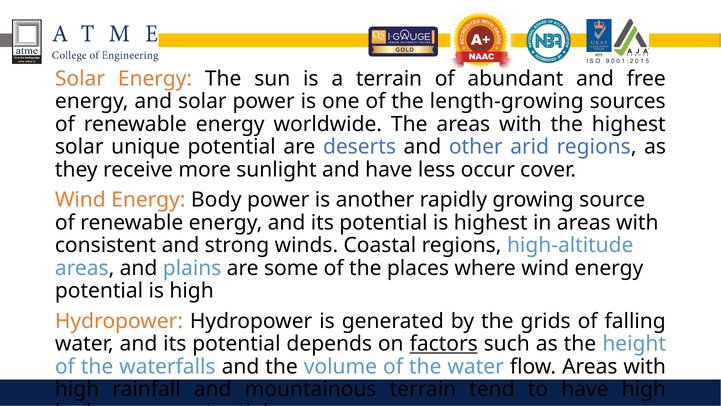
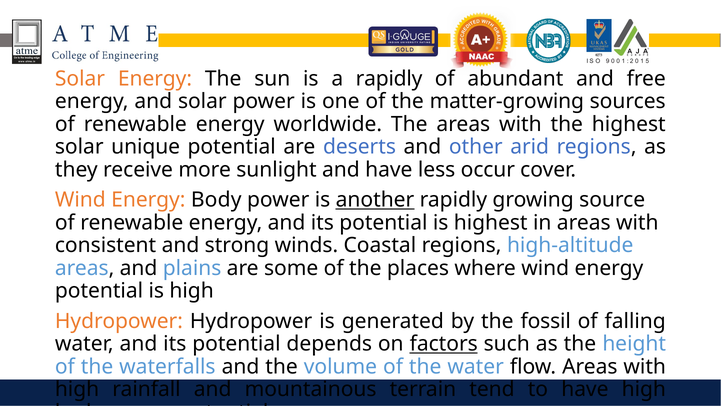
a terrain: terrain -> rapidly (389, 79)
length-growing: length-growing -> matter-growing (507, 101)
another underline: none -> present (375, 200)
grids: grids -> fossil (546, 321)
